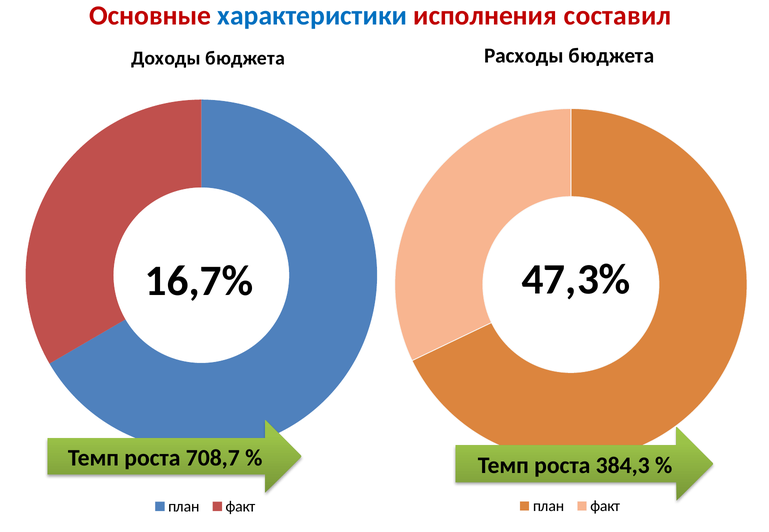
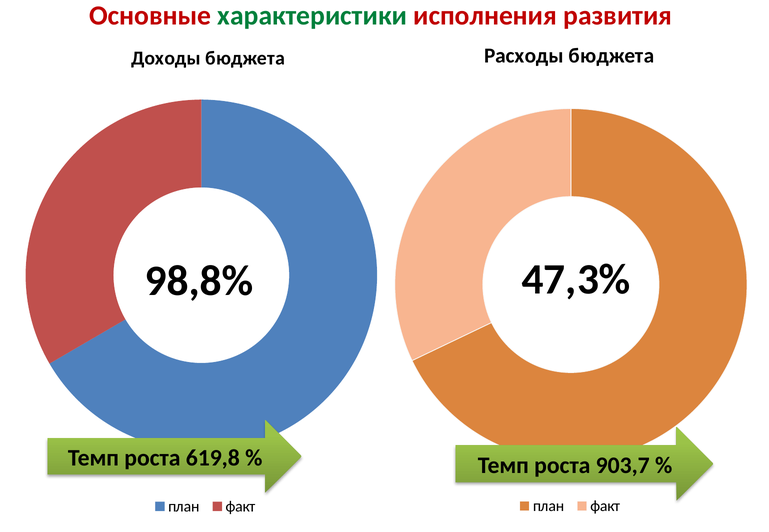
характеристики colour: blue -> green (312, 16)
составил: составил -> развития (618, 16)
16,7%: 16,7% -> 98,8% (199, 281)
708,7: 708,7 -> 619,8 (213, 458)
384,3: 384,3 -> 903,7 (623, 466)
